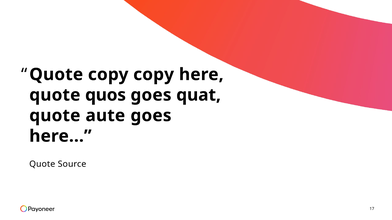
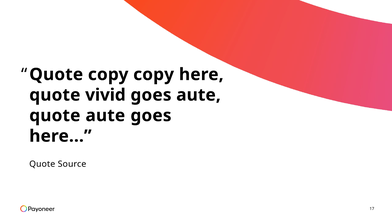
quos: quos -> vivid (105, 95)
goes quat: quat -> aute (199, 95)
